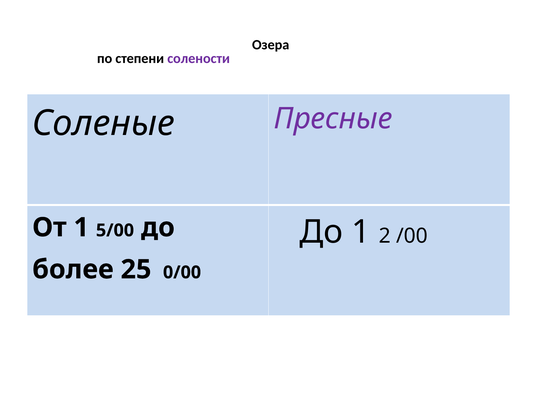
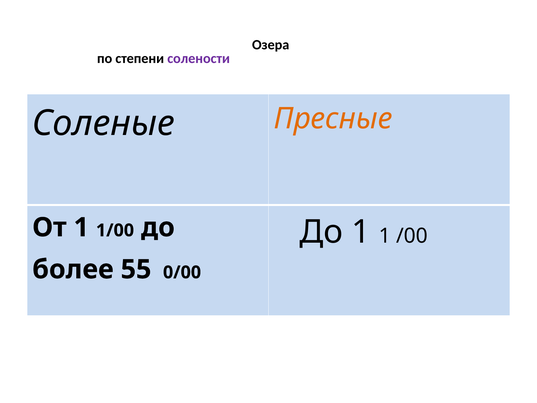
Пресные colour: purple -> orange (333, 119)
1 2: 2 -> 1 (385, 236)
5/00: 5/00 -> 1/00 (115, 230)
25: 25 -> 55 (136, 269)
